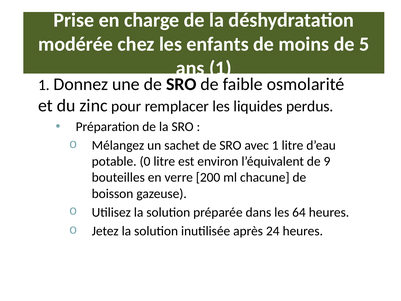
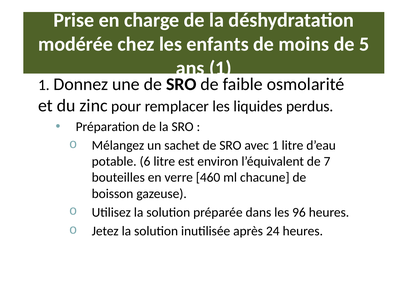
0: 0 -> 6 (145, 161)
9: 9 -> 7 (327, 161)
200: 200 -> 460 (208, 177)
64: 64 -> 96 (299, 212)
